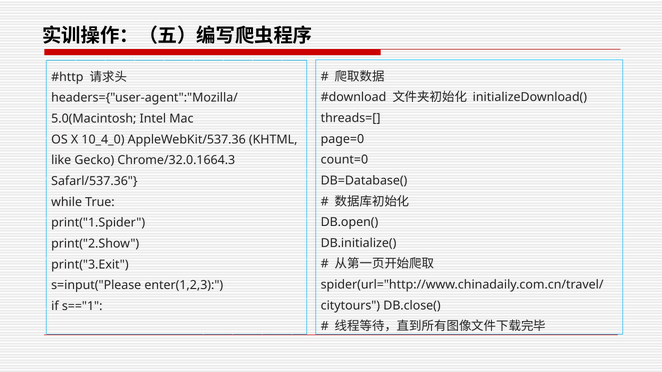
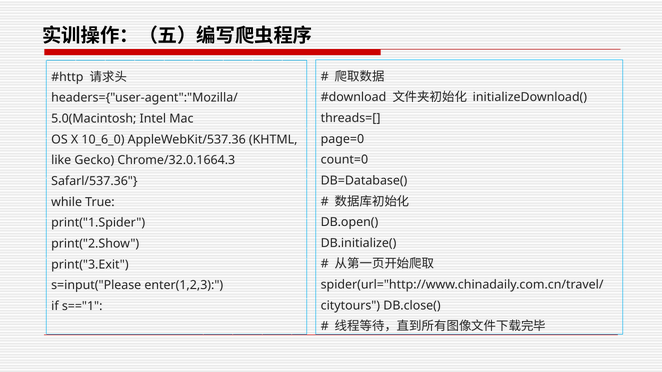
10_4_0: 10_4_0 -> 10_6_0 (103, 140)
